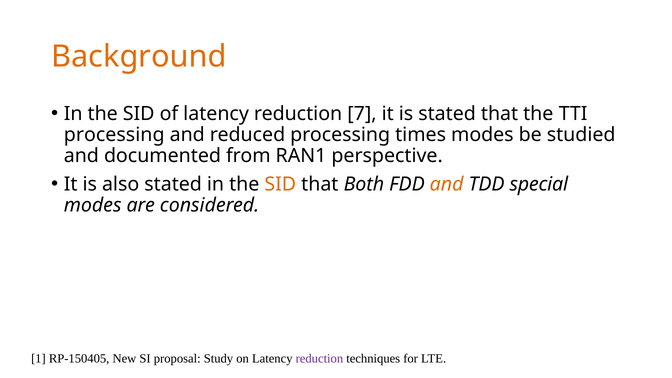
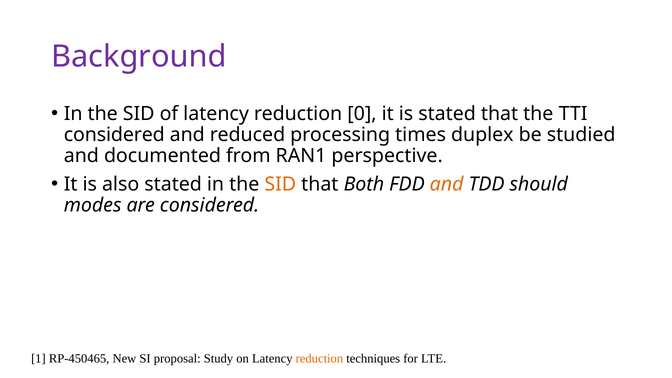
Background colour: orange -> purple (139, 56)
7: 7 -> 0 (362, 114)
processing: processing -> considered (114, 135)
times modes: modes -> duplex (482, 135)
special: special -> should (539, 184)
RP-150405: RP-150405 -> RP-450465 (79, 359)
reduction colour: purple -> orange (319, 359)
